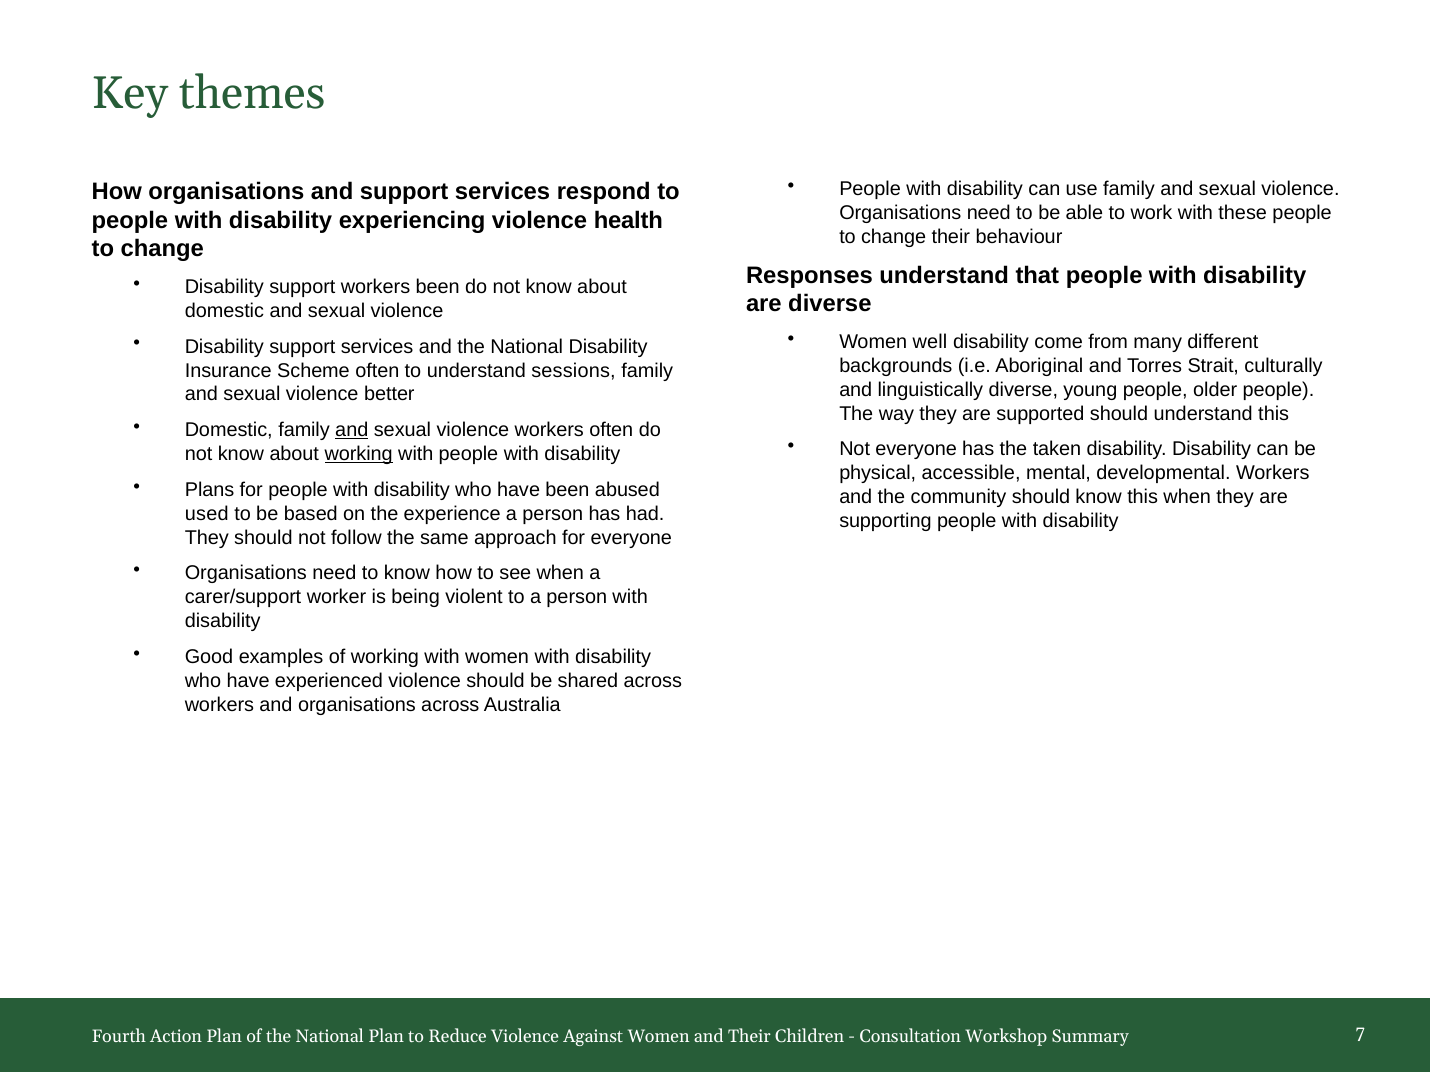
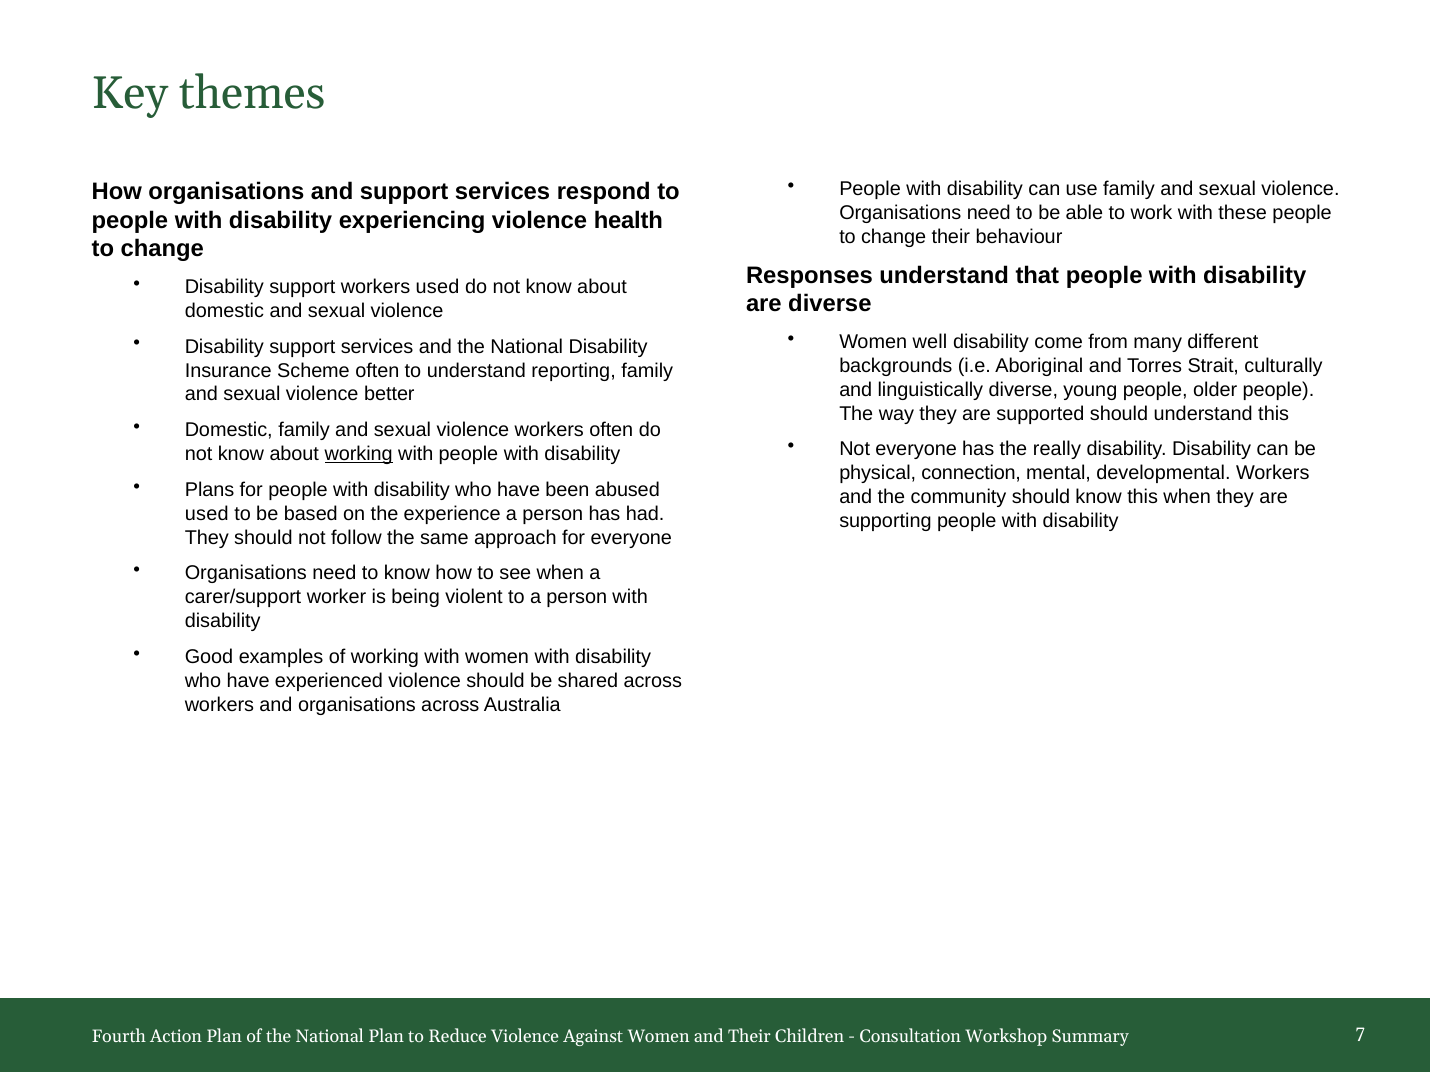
workers been: been -> used (438, 287)
sessions: sessions -> reporting (574, 371)
and underline: present -> none (352, 430)
taken: taken -> really (1057, 449)
accessible: accessible -> connection (971, 473)
